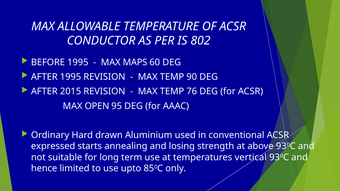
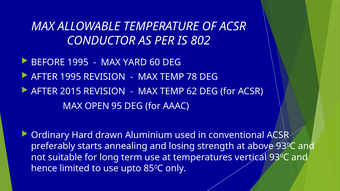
MAPS: MAPS -> YARD (135, 62)
90: 90 -> 78 (192, 77)
76: 76 -> 62 (192, 92)
expressed: expressed -> preferably (53, 146)
